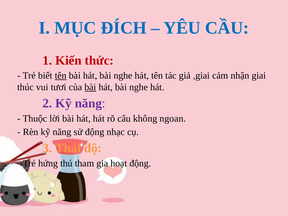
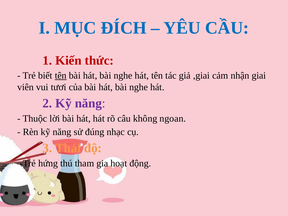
thúc: thúc -> viên (26, 87)
bài underline: present -> none (90, 87)
sử động: động -> đúng (95, 132)
